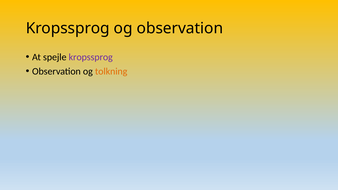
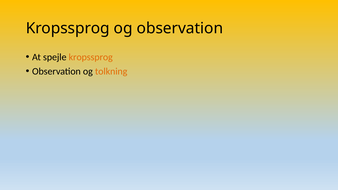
kropssprog colour: purple -> orange (91, 57)
